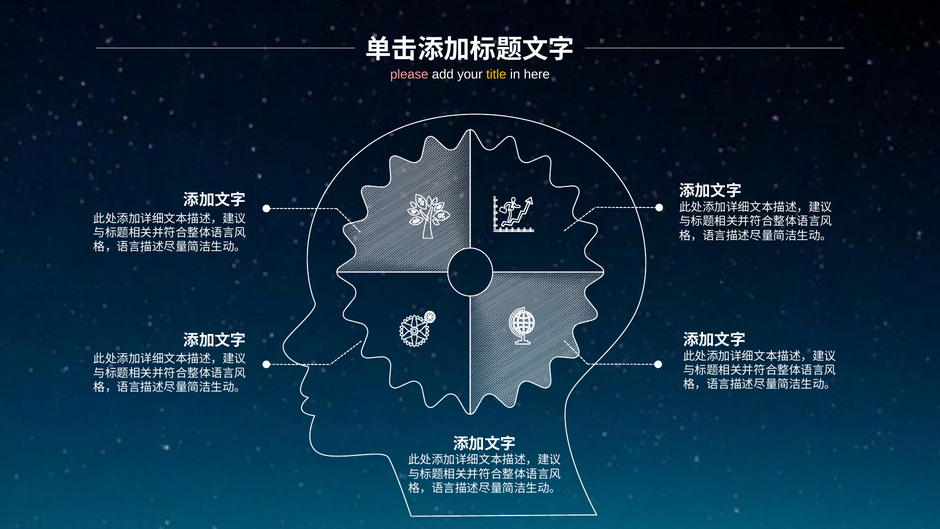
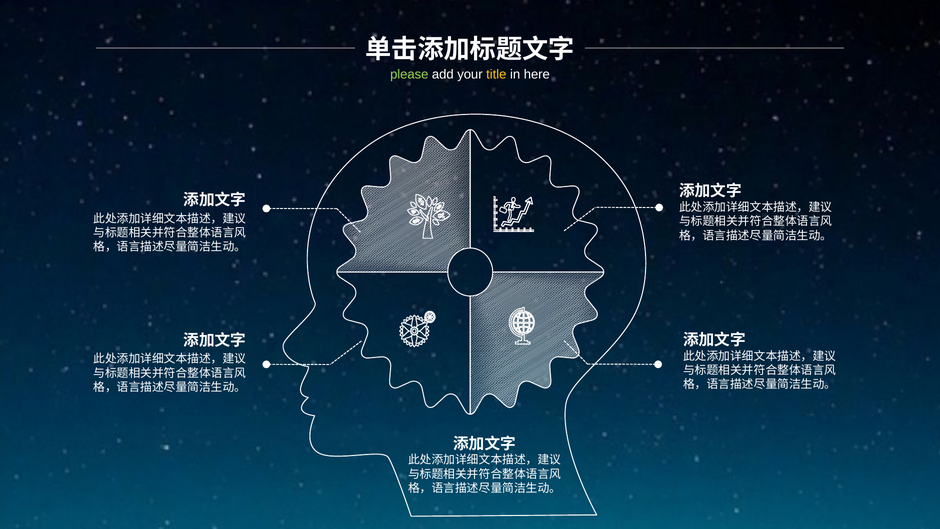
please colour: pink -> light green (409, 75)
